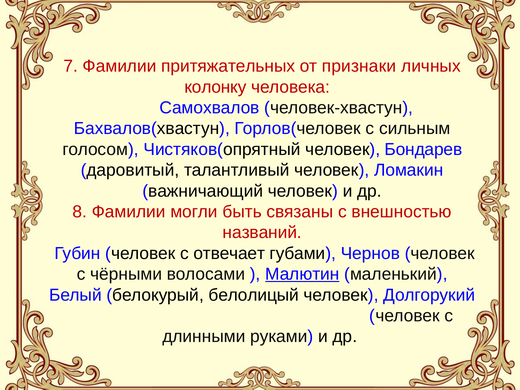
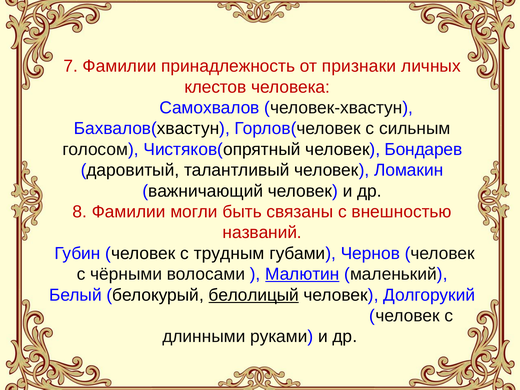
притяжательных: притяжательных -> принадлежность (228, 66)
колонку: колонку -> клестов (215, 87)
отвечает: отвечает -> трудным (229, 253)
белолицый underline: none -> present (254, 295)
